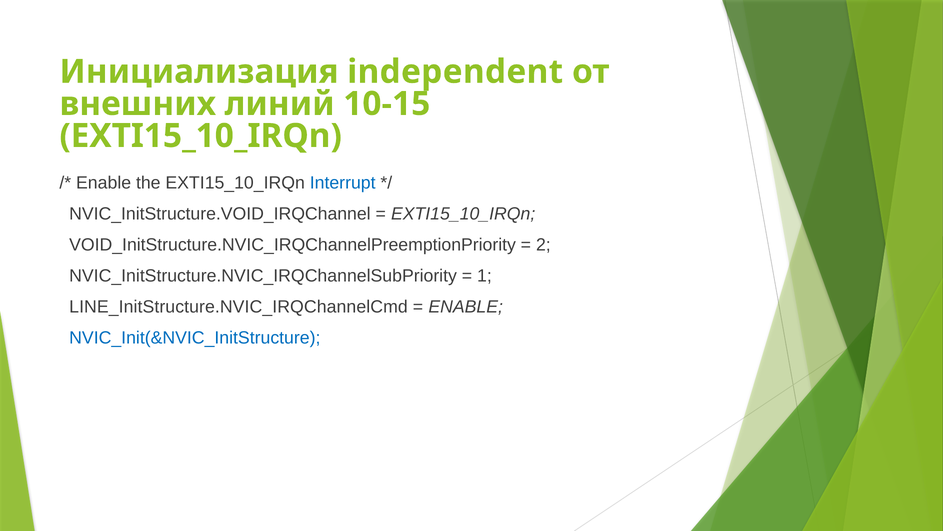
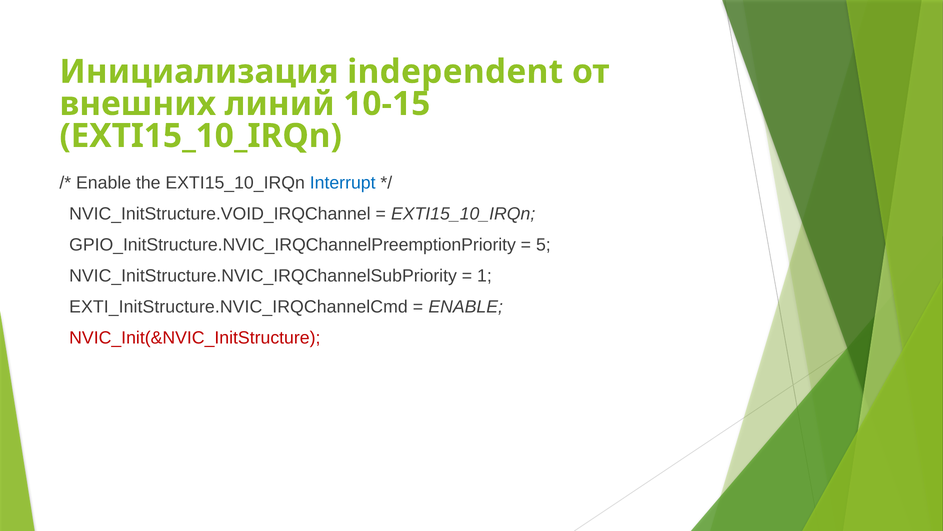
VOID_InitStructure.NVIC_IRQChannelPreemptionPriority: VOID_InitStructure.NVIC_IRQChannelPreemptionPriority -> GPIO_InitStructure.NVIC_IRQChannelPreemptionPriority (293, 245)
2: 2 -> 5 (543, 245)
LINE_InitStructure.NVIC_IRQChannelCmd: LINE_InitStructure.NVIC_IRQChannelCmd -> EXTI_InitStructure.NVIC_IRQChannelCmd (239, 307)
NVIC_Init(&NVIC_InitStructure colour: blue -> red (195, 338)
